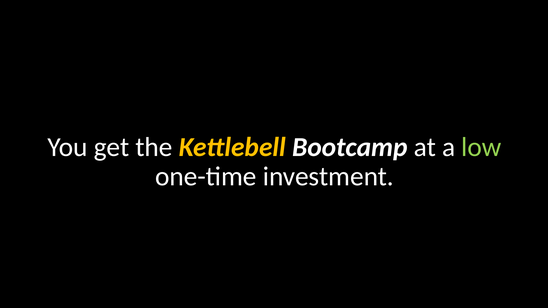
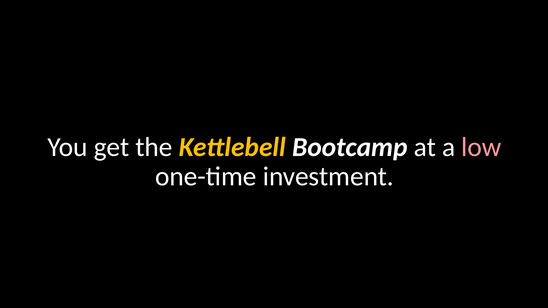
low colour: light green -> pink (481, 147)
